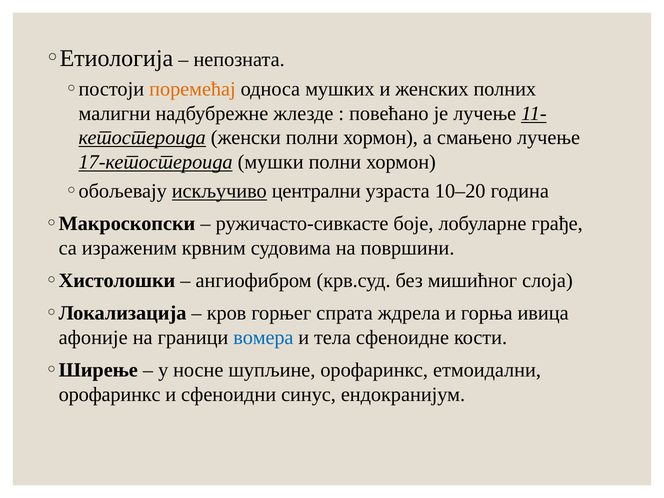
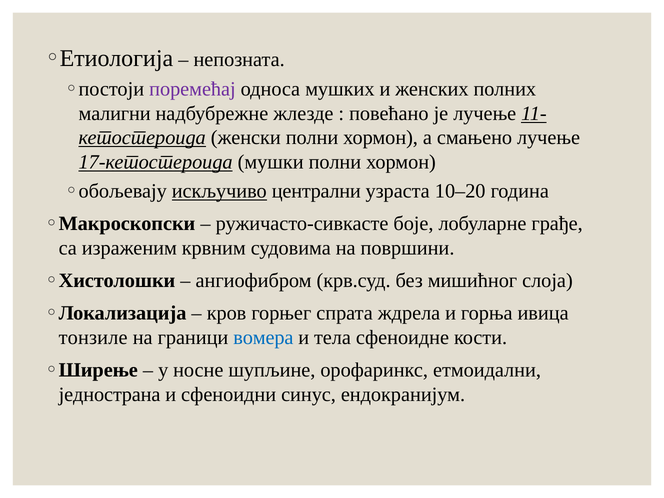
поремећај colour: orange -> purple (192, 89)
афоније: афоније -> тонзиле (93, 338)
орофаринкс: орофаринкс -> једнострана (110, 395)
